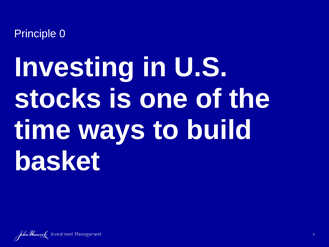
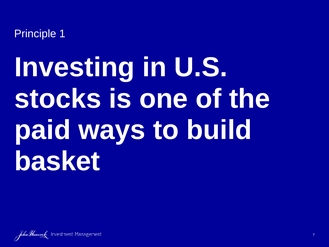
0: 0 -> 1 (62, 34)
time: time -> paid (43, 130)
